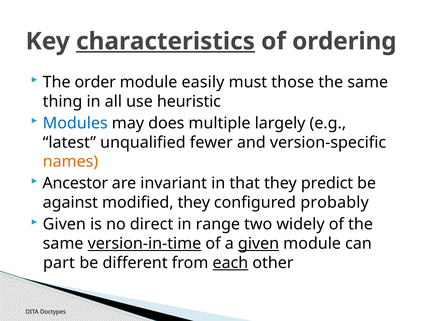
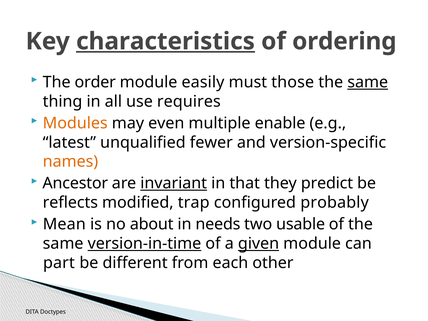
same underline: none -> present (368, 82)
heuristic: heuristic -> requires (189, 101)
Modules colour: blue -> orange (75, 123)
does: does -> even (166, 123)
largely: largely -> enable (280, 123)
invariant underline: none -> present (174, 183)
against: against -> reflects (70, 203)
modified they: they -> trap (194, 203)
Given: Given -> Mean (64, 224)
direct: direct -> about (152, 224)
range: range -> needs (218, 224)
widely: widely -> usable (301, 224)
each underline: present -> none (230, 263)
